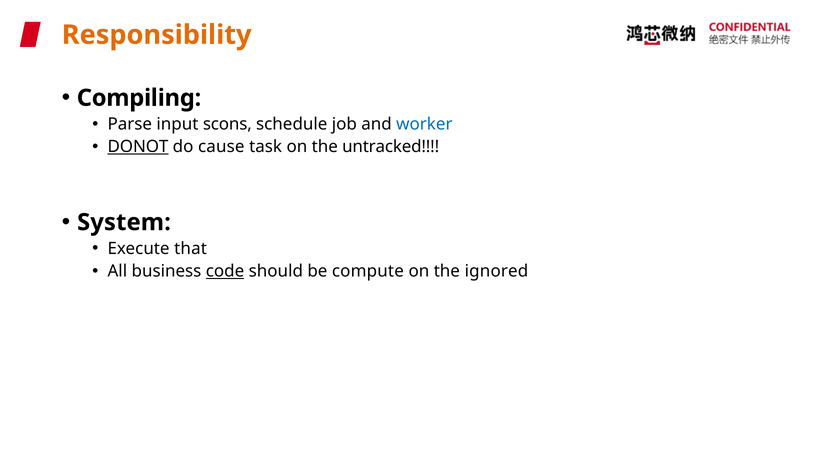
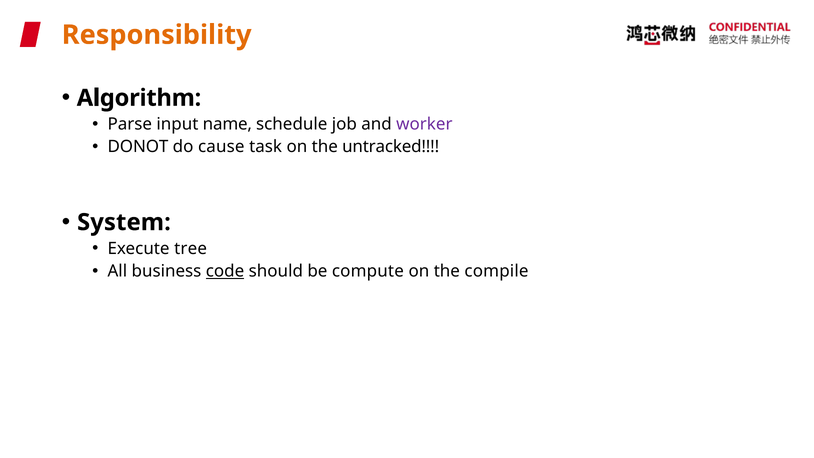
Compiling: Compiling -> Algorithm (139, 98)
scons: scons -> name (227, 124)
worker colour: blue -> purple (424, 124)
DONOT underline: present -> none (138, 147)
that: that -> tree (191, 248)
ignored: ignored -> compile (496, 271)
